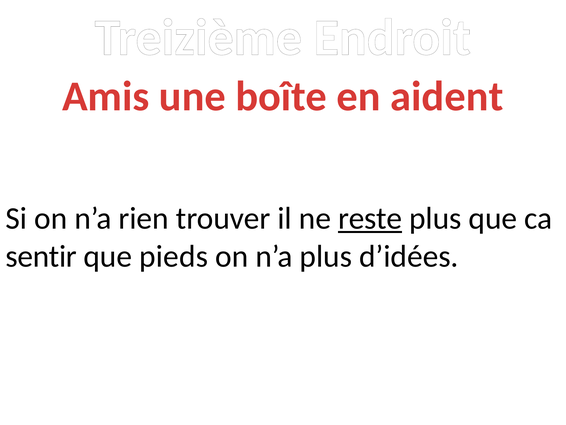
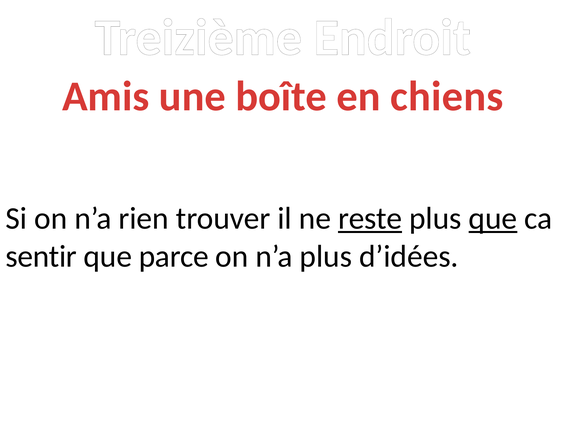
aident: aident -> chiens (447, 96)
que underline: none -> present (493, 218)
pieds: pieds -> parce (174, 256)
